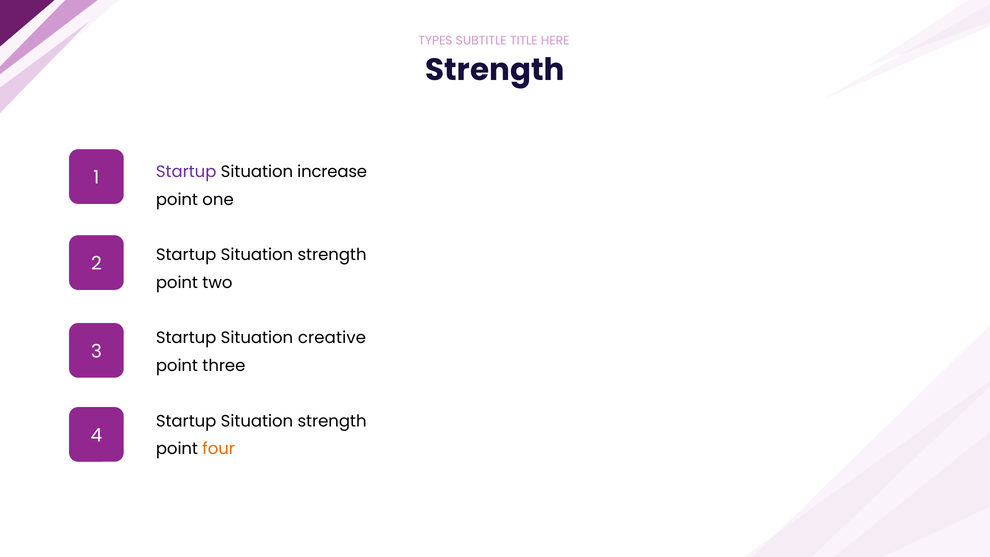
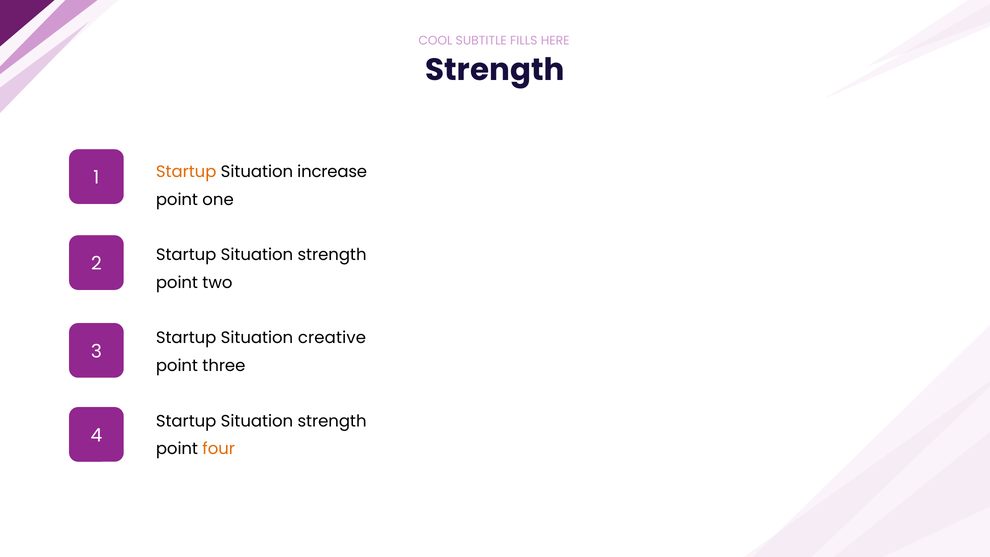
TYPES: TYPES -> COOL (435, 41)
TITLE: TITLE -> FILLS (524, 41)
Startup colour: purple -> orange (186, 172)
